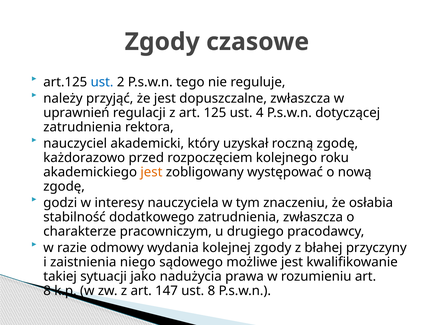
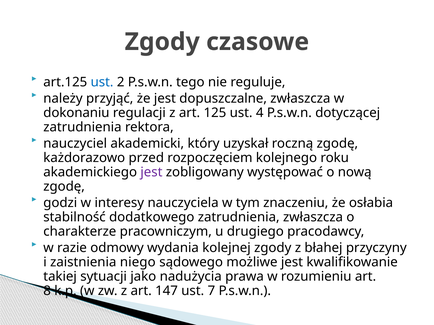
uprawnień: uprawnień -> dokonaniu (76, 113)
jest colour: orange -> purple (151, 172)
ust 8: 8 -> 7 (211, 291)
